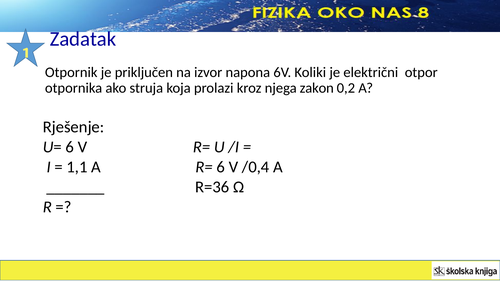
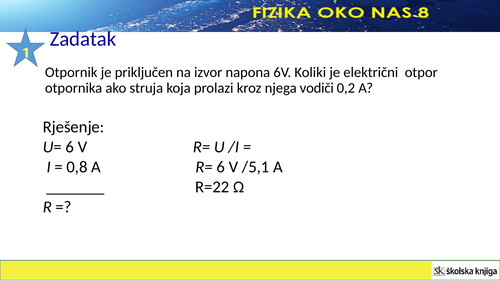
zakon: zakon -> vodiči (317, 88)
1,1: 1,1 -> 0,8 (77, 167)
/0,4: /0,4 -> /5,1 (256, 167)
R=36: R=36 -> R=22 (212, 187)
